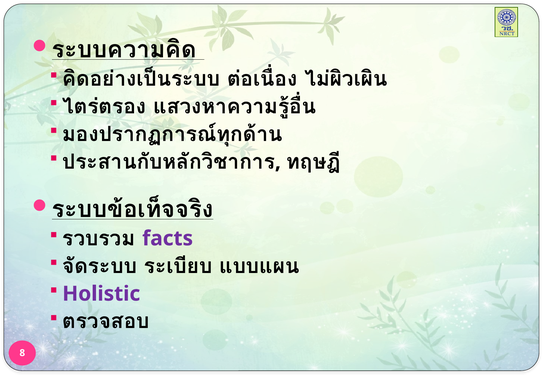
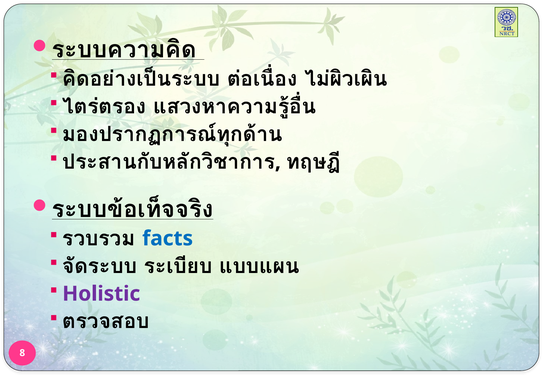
facts colour: purple -> blue (168, 238)
